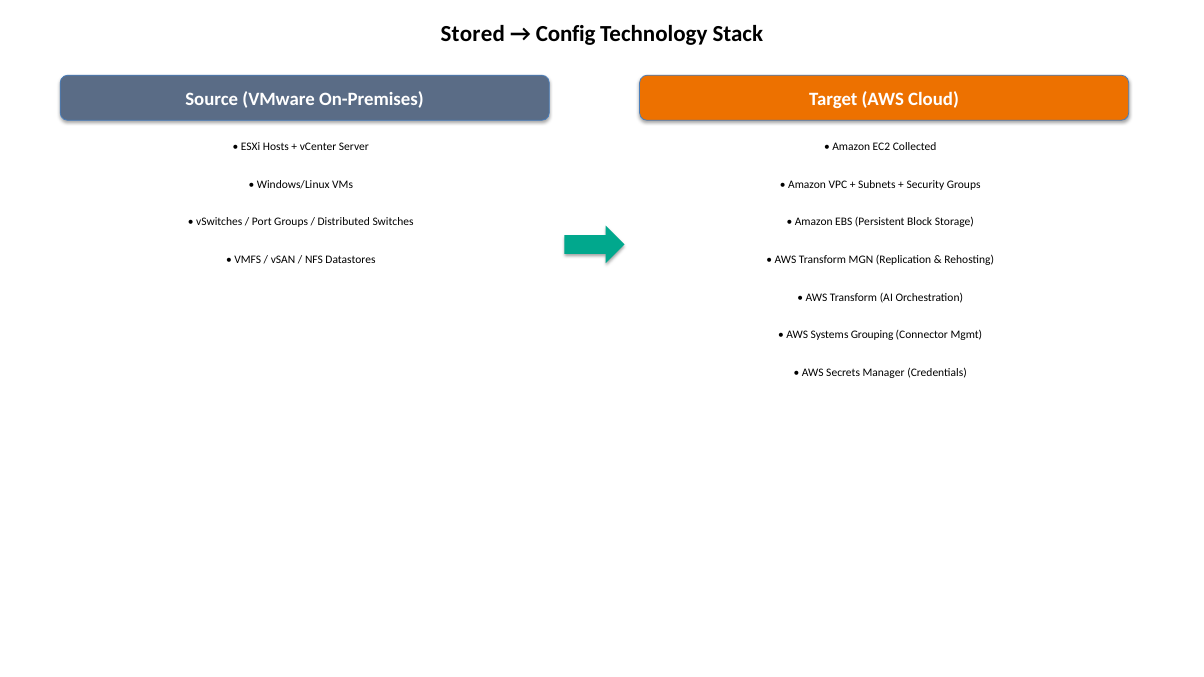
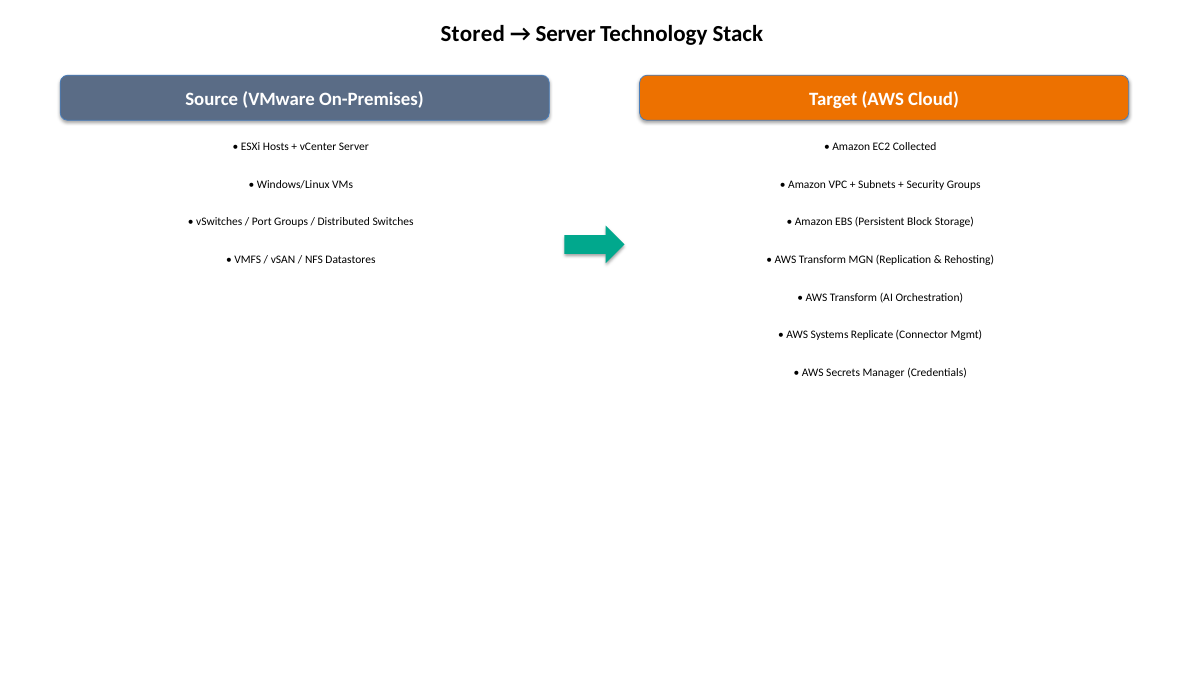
Config: Config -> Server (566, 34)
Grouping: Grouping -> Replicate (872, 335)
